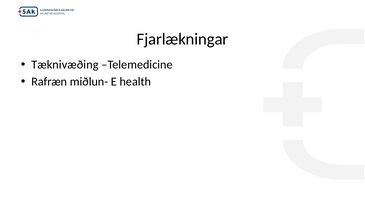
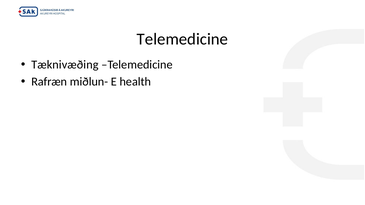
Fjarlækningar: Fjarlækningar -> Telemedicine (182, 39)
